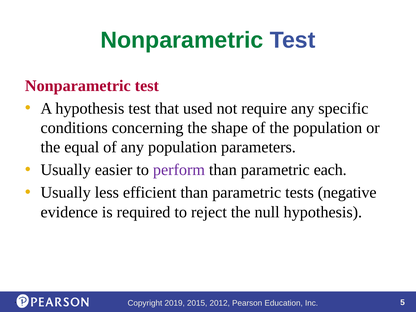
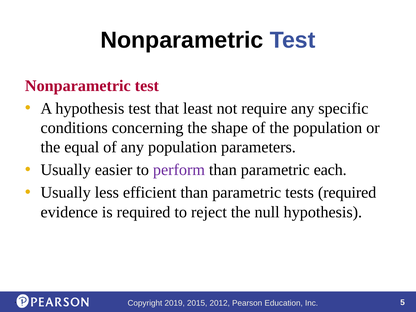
Nonparametric colour: green -> black (182, 40)
used: used -> least (198, 108)
tests negative: negative -> required (347, 193)
